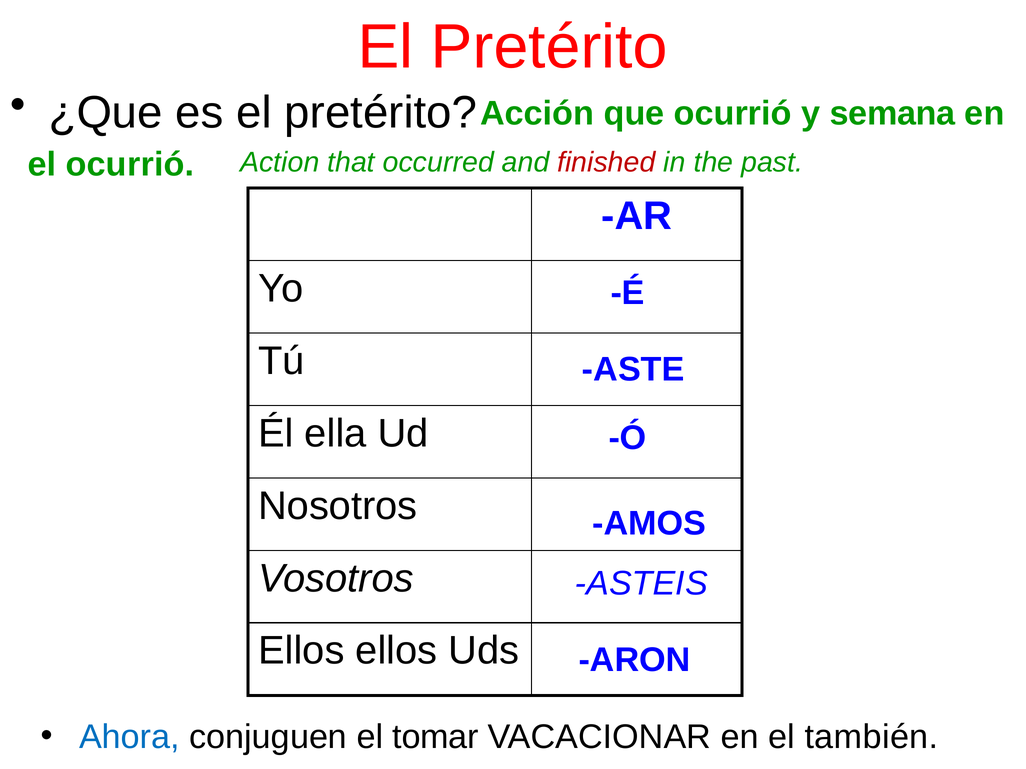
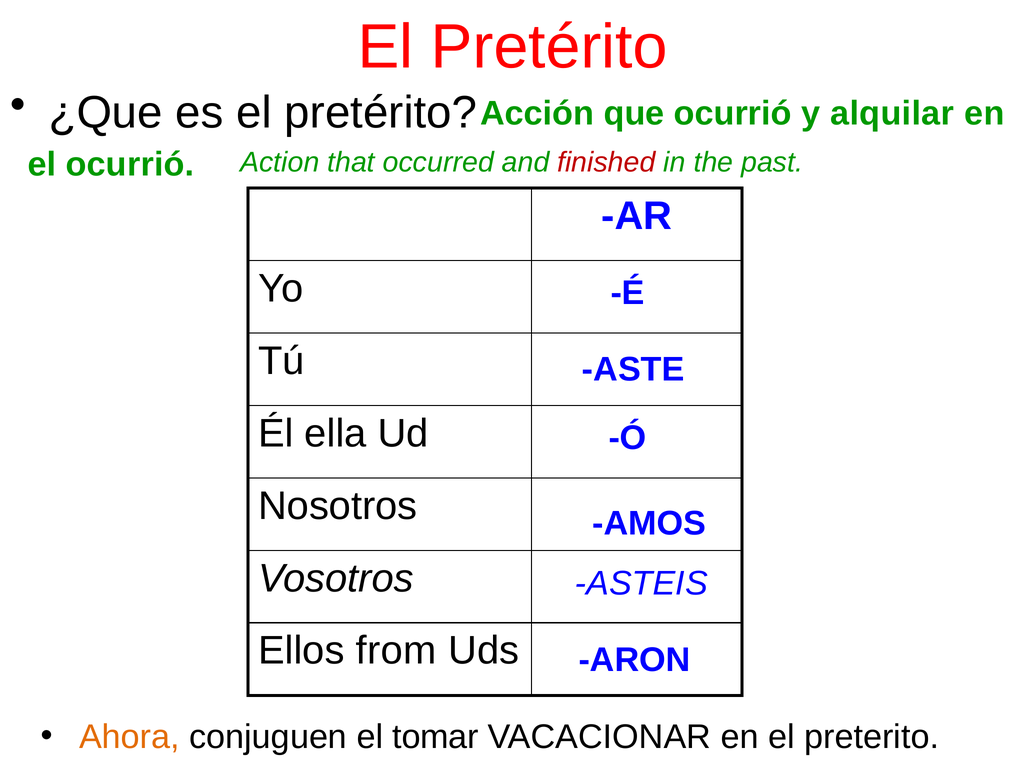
semana: semana -> alquilar (892, 113)
Ellos ellos: ellos -> from (396, 651)
Ahora colour: blue -> orange (129, 738)
también: también -> preterito (872, 738)
